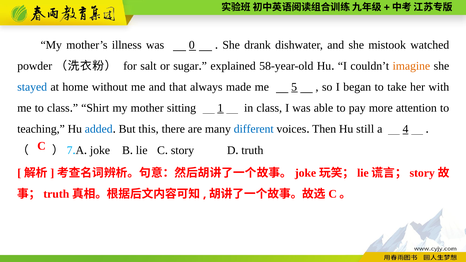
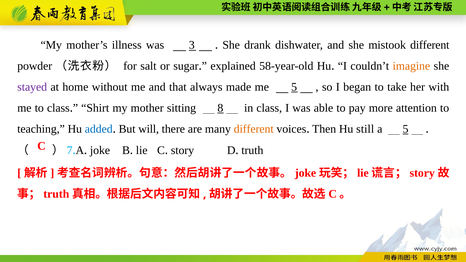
0: 0 -> 3 (192, 45)
mistook watched: watched -> different (430, 45)
stayed colour: blue -> purple (32, 87)
1: 1 -> 8 (220, 108)
this: this -> will (149, 129)
different colour: blue -> orange (254, 129)
a 4: 4 -> 5 (406, 129)
